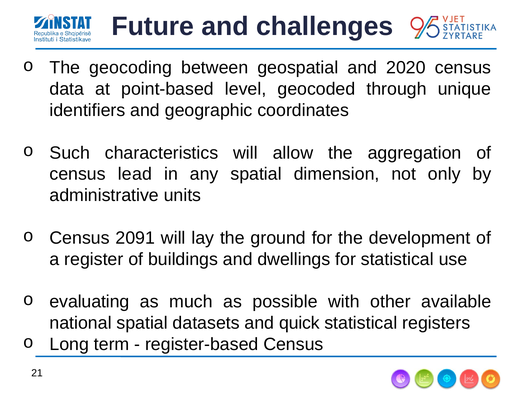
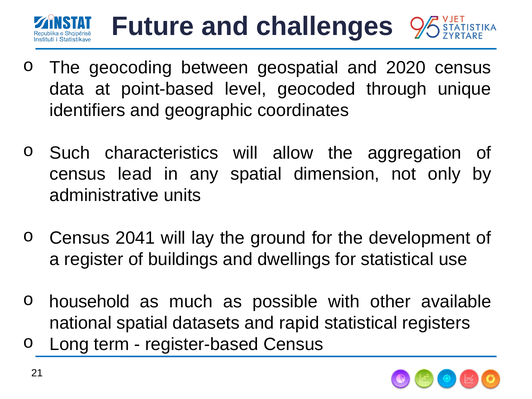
2091: 2091 -> 2041 (135, 238)
evaluating: evaluating -> household (90, 302)
quick: quick -> rapid (299, 323)
